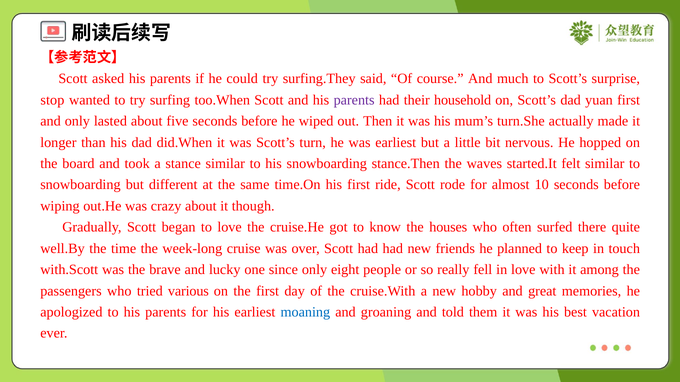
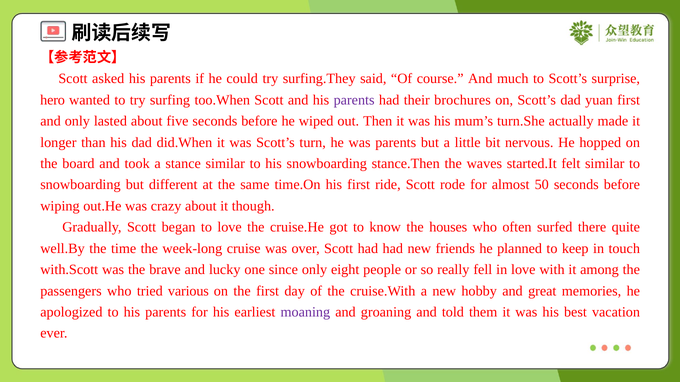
stop: stop -> hero (53, 100)
household: household -> brochures (463, 100)
was earliest: earliest -> parents (396, 143)
10: 10 -> 50 (542, 185)
moaning colour: blue -> purple (305, 312)
